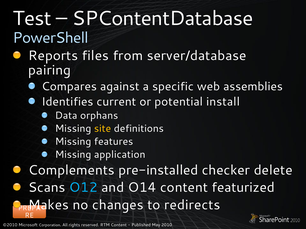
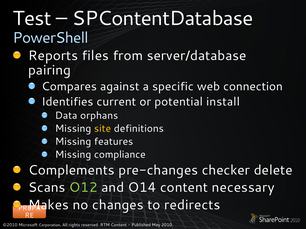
assemblies: assemblies -> connection (253, 87)
application: application -> compliance (120, 155)
pre-installed: pre-installed -> pre-changes (158, 171)
O12 colour: light blue -> light green (83, 188)
featurized: featurized -> necessary (243, 188)
